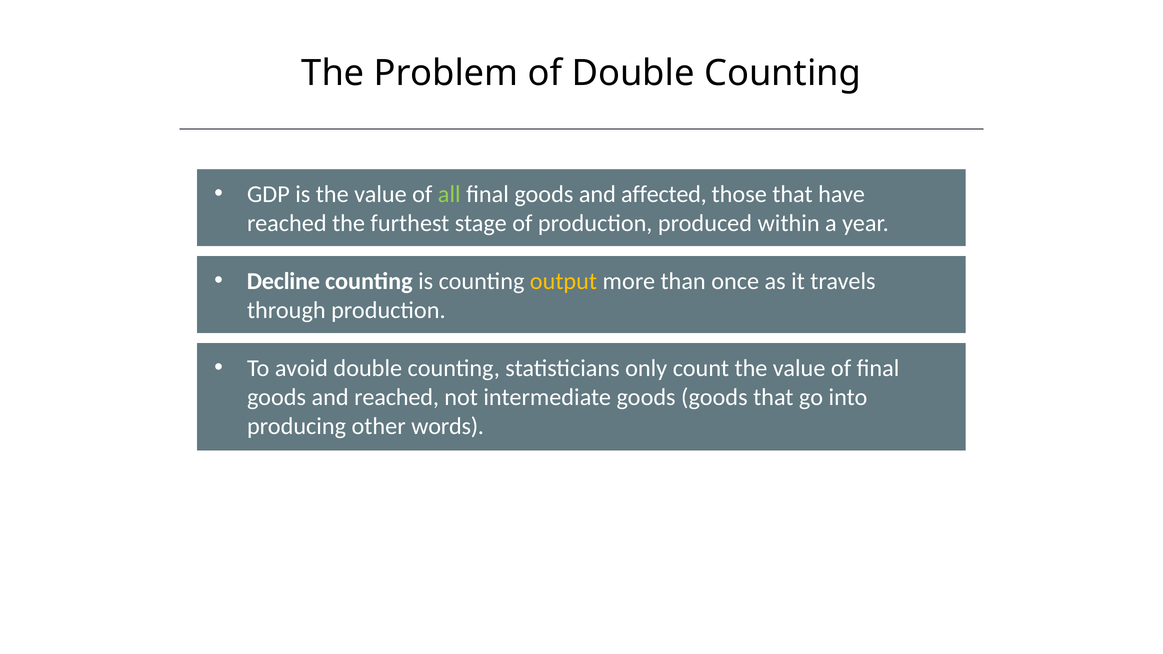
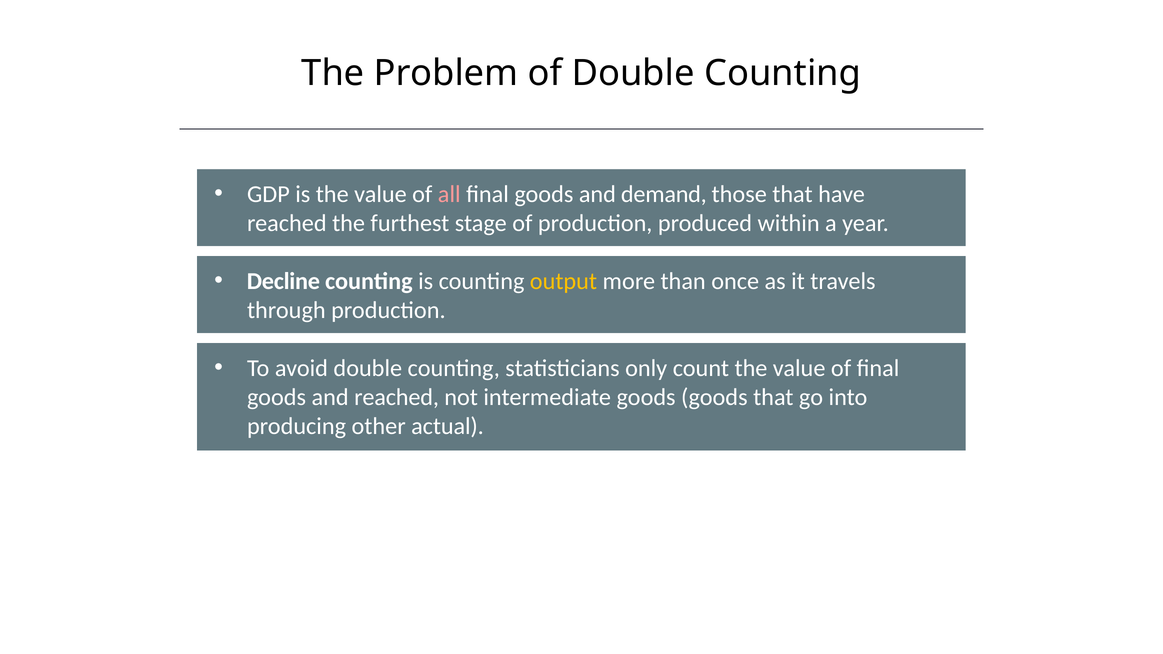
all colour: light green -> pink (449, 194)
affected: affected -> demand (664, 194)
words: words -> actual (448, 426)
